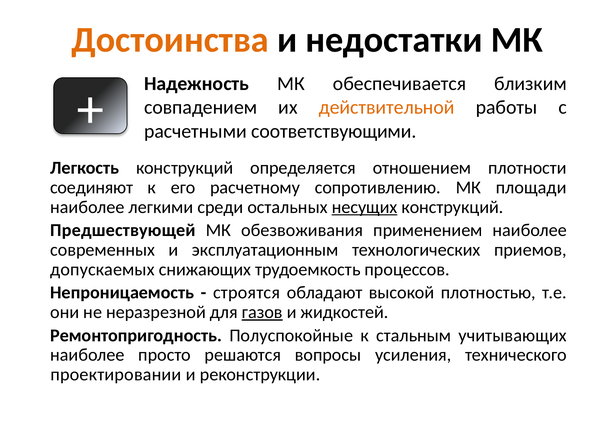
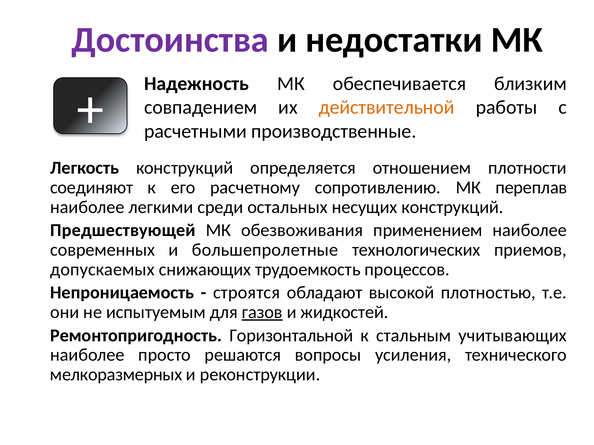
Достоинства colour: orange -> purple (170, 40)
соответствующими: соответствующими -> производственные (334, 131)
площади: площади -> переплав (531, 188)
несущих underline: present -> none (365, 207)
эксплуатационным: эксплуатационным -> большепролетные (265, 250)
неразрезной: неразрезной -> испытуемым (156, 313)
Полуспокойные: Полуспокойные -> Горизонтальной (291, 336)
проектировании: проектировании -> мелкоразмерных (116, 375)
